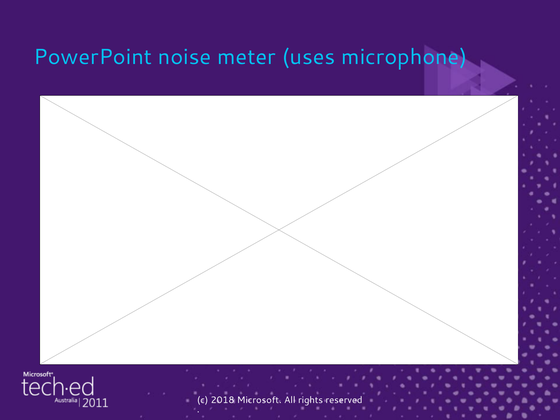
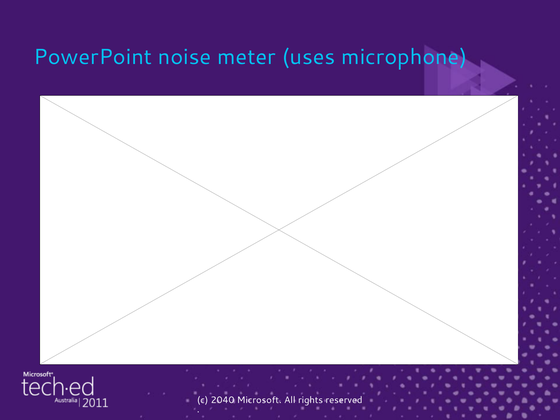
2018: 2018 -> 2040 (223, 400)
